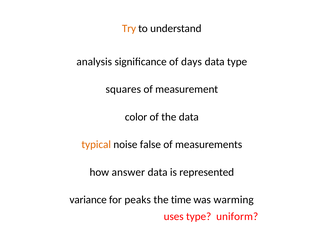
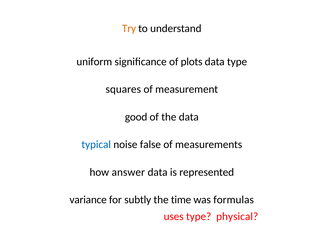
analysis: analysis -> uniform (94, 62)
days: days -> plots (192, 62)
color: color -> good (136, 117)
typical colour: orange -> blue (96, 145)
peaks: peaks -> subtly (138, 200)
warming: warming -> formulas (234, 200)
uniform: uniform -> physical (237, 216)
